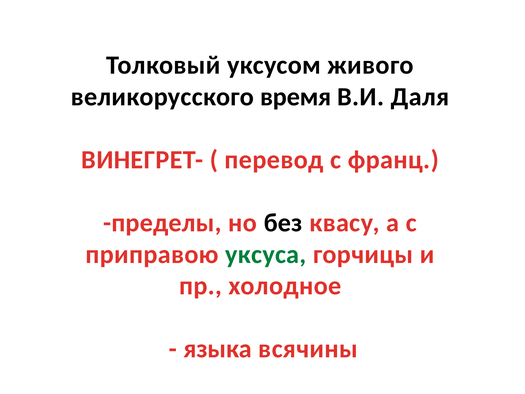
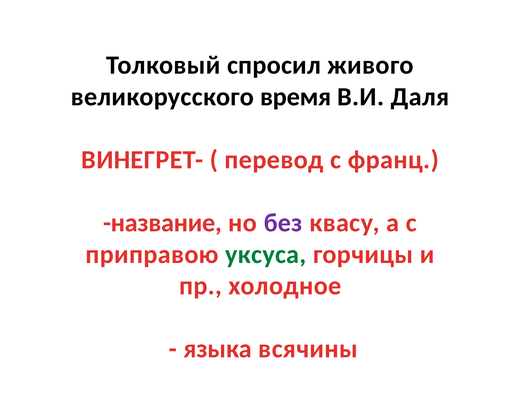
уксусом: уксусом -> спросил (274, 65)
пределы: пределы -> название (163, 223)
без colour: black -> purple (283, 223)
